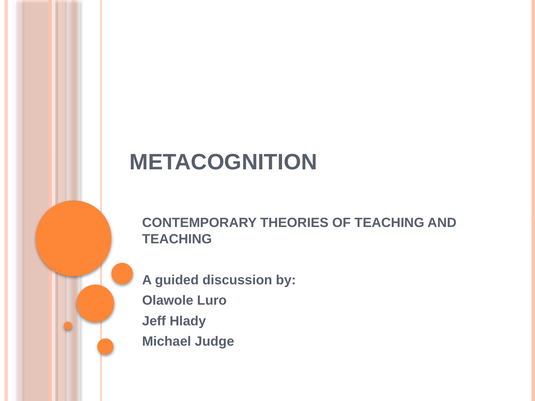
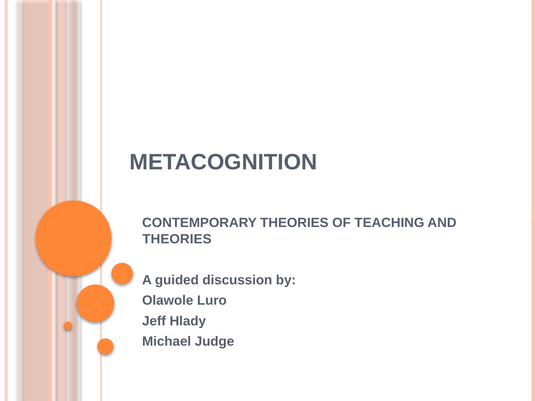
TEACHING: TEACHING -> THEORIES (177, 239)
